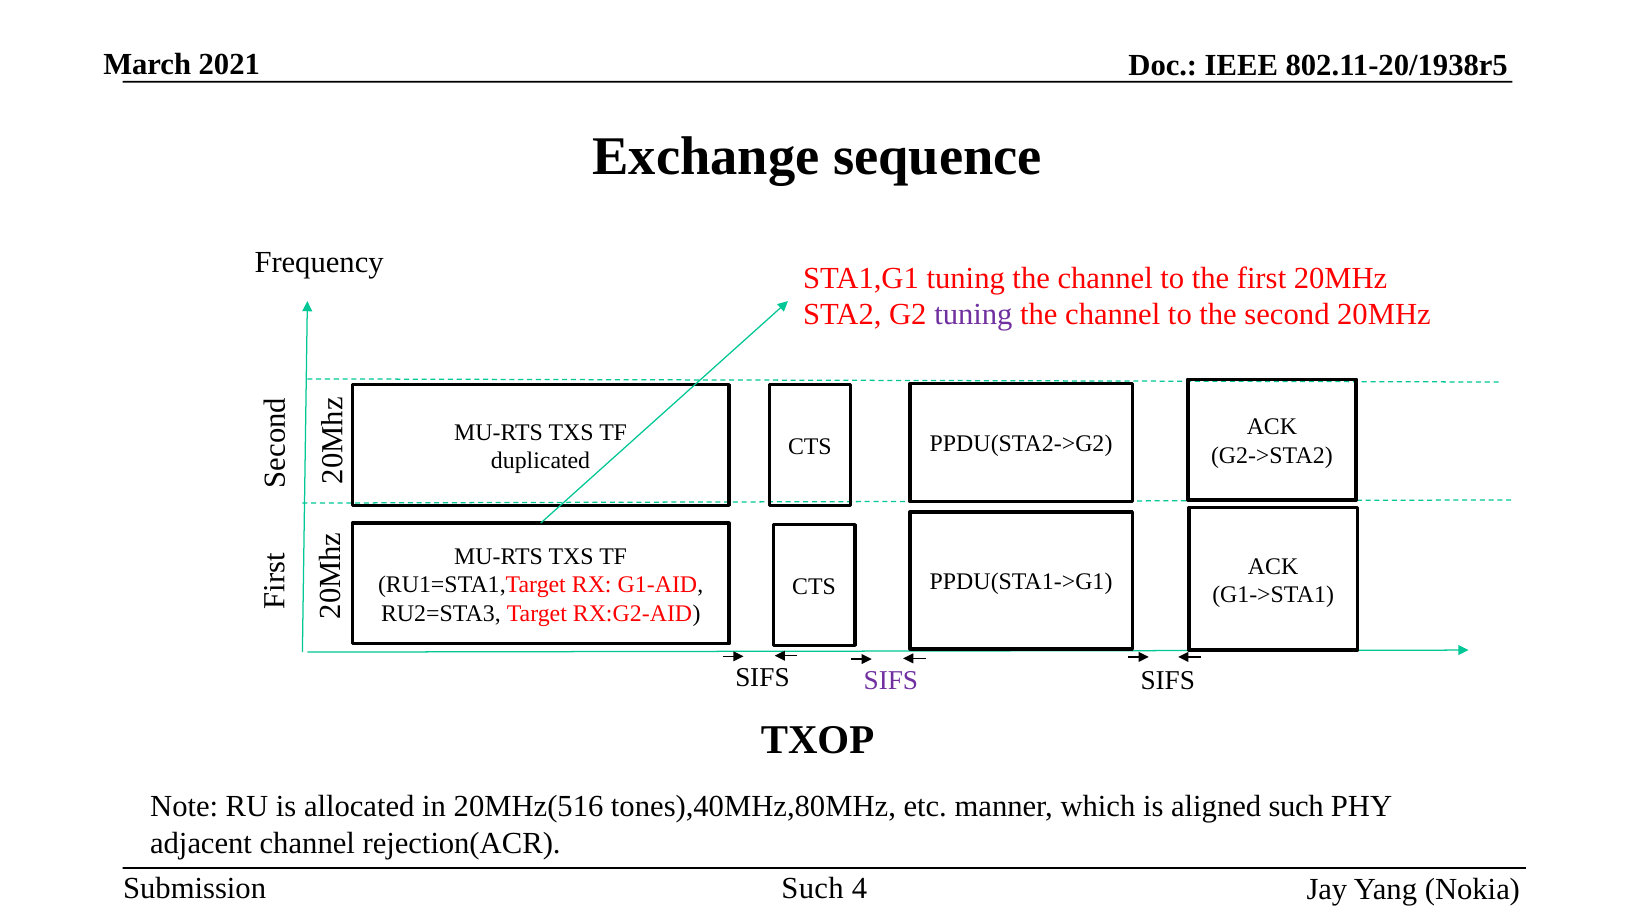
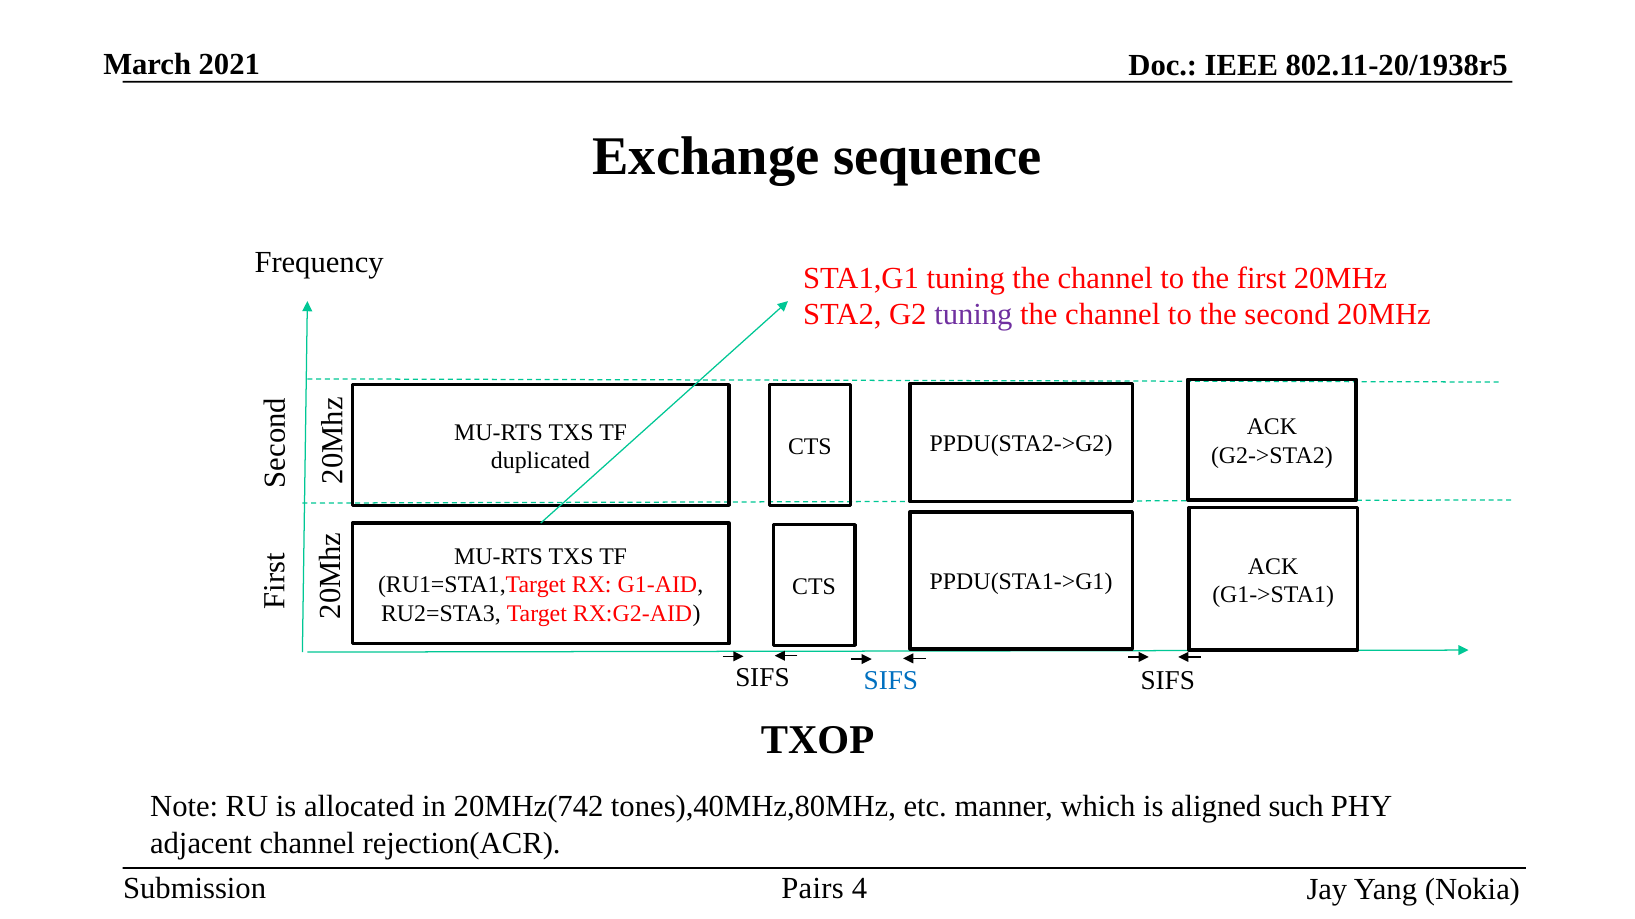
SIFS colour: purple -> blue (891, 681)
20MHz(516: 20MHz(516 -> 20MHz(742 (529, 807)
Such: Such -> Pairs (813, 889)
